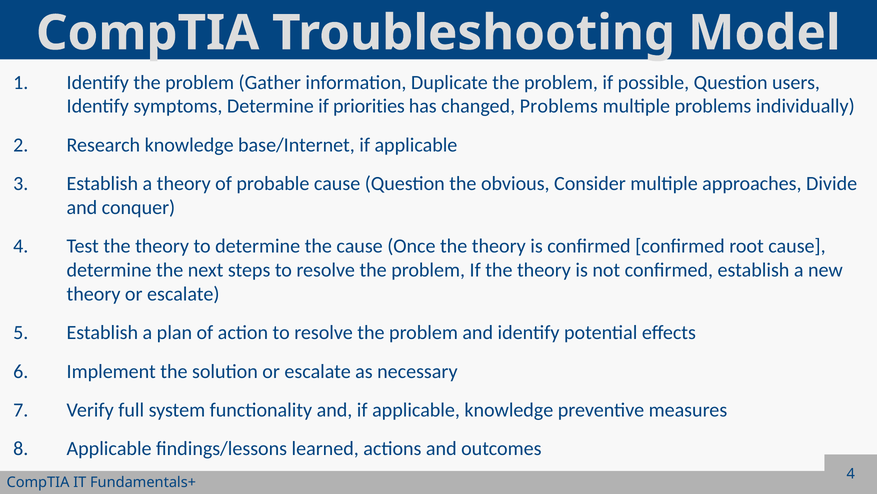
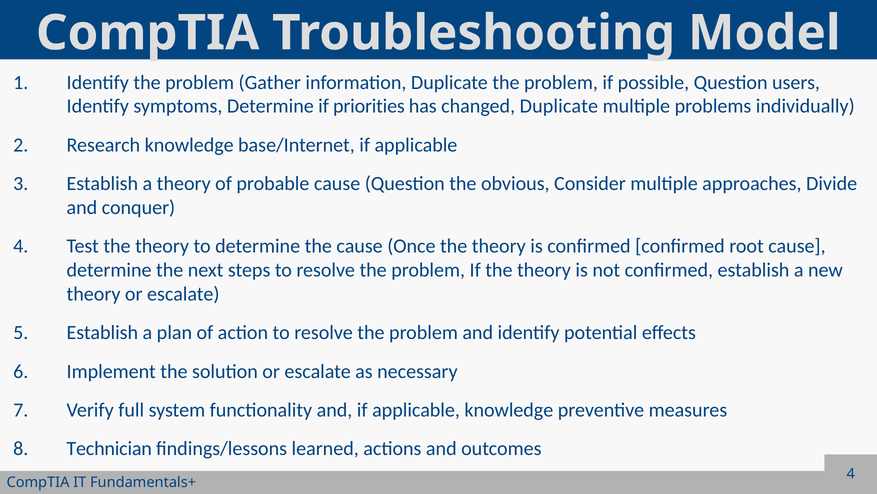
changed Problems: Problems -> Duplicate (559, 106)
Applicable: Applicable -> Technician (109, 448)
